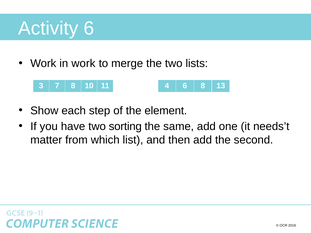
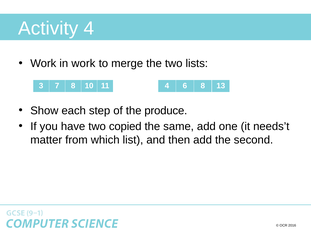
Activity 6: 6 -> 4 (89, 28)
element: element -> produce (166, 111)
sorting: sorting -> copied (125, 127)
